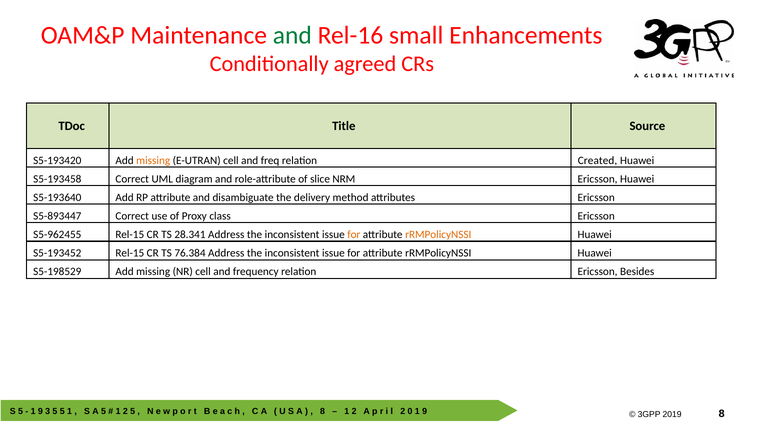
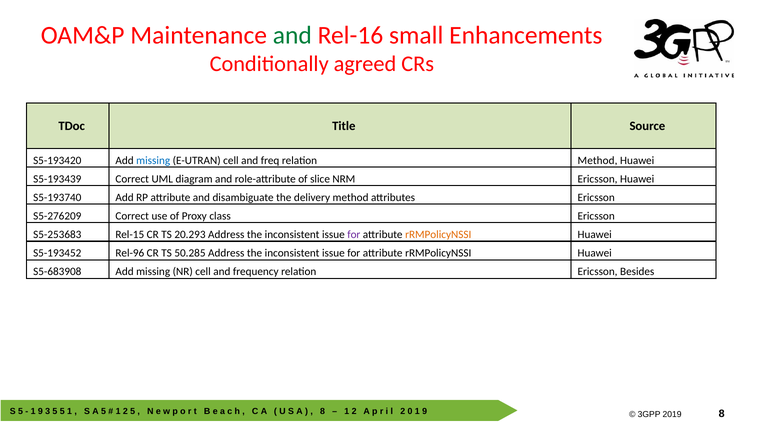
missing colour: orange -> blue (153, 160)
relation Created: Created -> Method (598, 160)
S5-193458: S5-193458 -> S5-193439 (57, 179)
S5-193640: S5-193640 -> S5-193740 (57, 197)
S5-893447: S5-893447 -> S5-276209 (57, 216)
S5-962455: S5-962455 -> S5-253683 (57, 235)
28.341: 28.341 -> 20.293 (190, 235)
for colour: orange -> purple (354, 235)
S5-193452 Rel-15: Rel-15 -> Rel-96 (130, 253)
76.384: 76.384 -> 50.285 (190, 253)
S5-198529: S5-198529 -> S5-683908 (57, 272)
